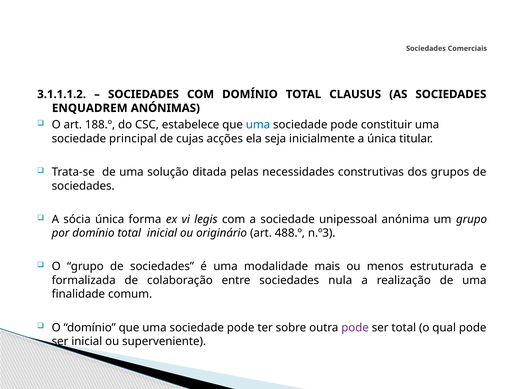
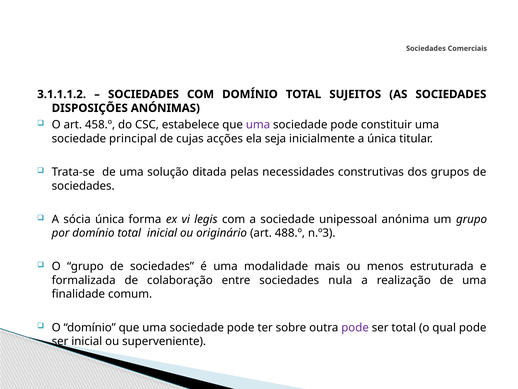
CLAUSUS: CLAUSUS -> SUJEITOS (355, 94)
ENQUADREM: ENQUADREM -> DISPOSIÇÕES (90, 108)
188.º: 188.º -> 458.º (100, 125)
uma colour: blue -> purple (258, 125)
